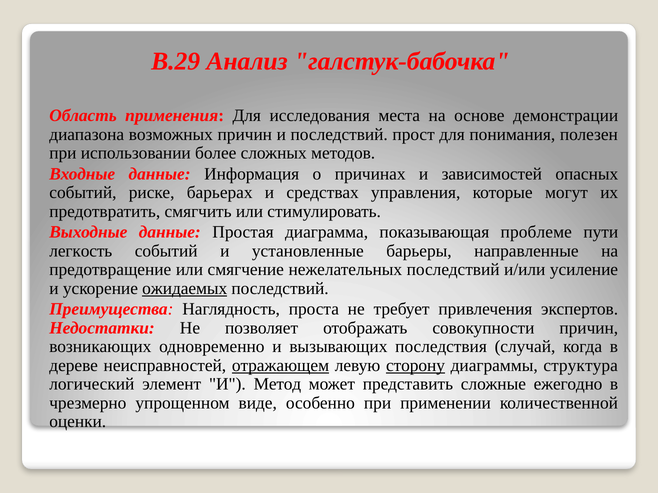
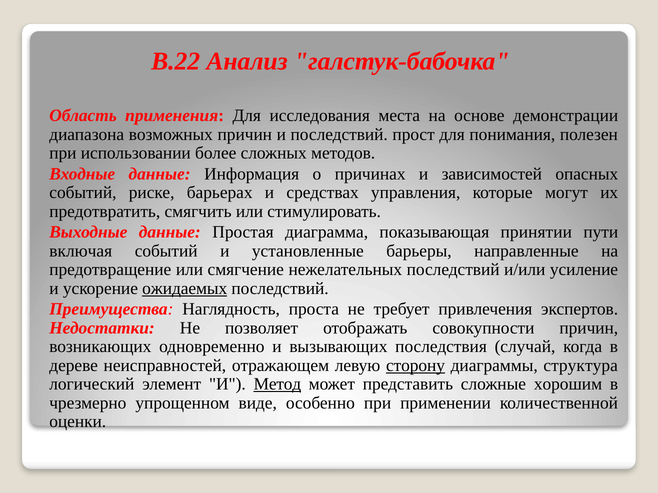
B.29: B.29 -> B.22 (176, 62)
проблеме: проблеме -> принятии (536, 232)
легкость: легкость -> включая (81, 251)
отражающем underline: present -> none (280, 366)
Метод underline: none -> present (277, 385)
ежегодно: ежегодно -> хорошим (568, 385)
